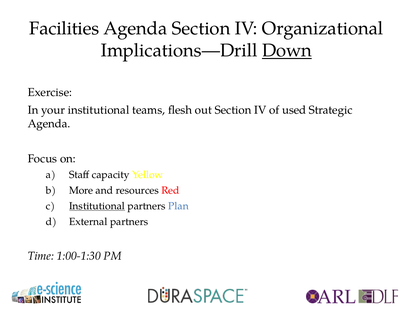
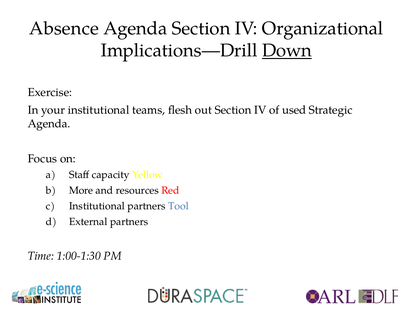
Facilities: Facilities -> Absence (64, 28)
Institutional underline: present -> none (97, 206)
Plan: Plan -> Tool (179, 206)
